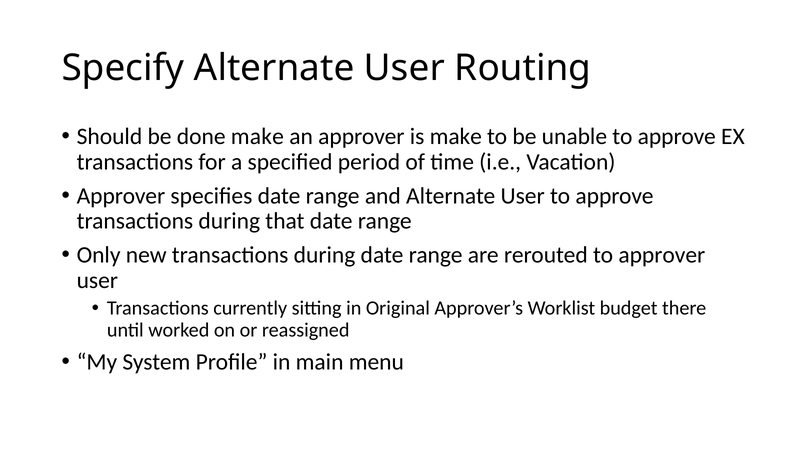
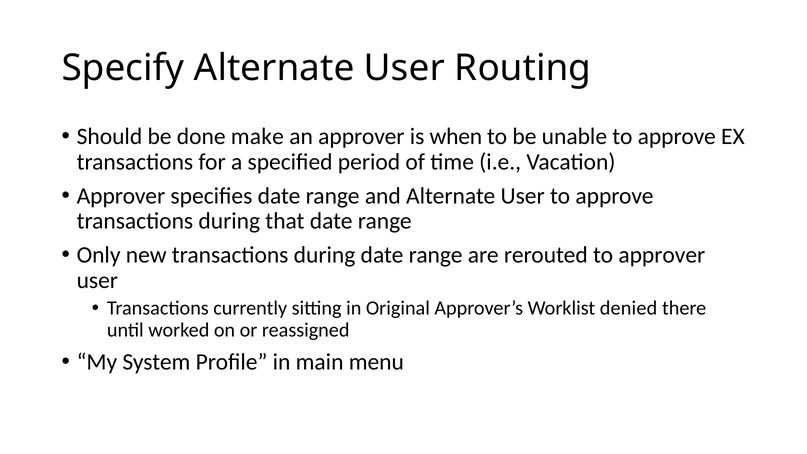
is make: make -> when (456, 136)
budget: budget -> denied (629, 308)
